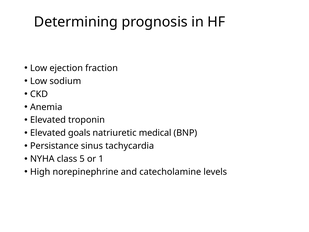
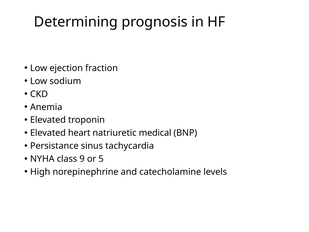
goals: goals -> heart (79, 133)
5: 5 -> 9 (82, 159)
1: 1 -> 5 (101, 159)
